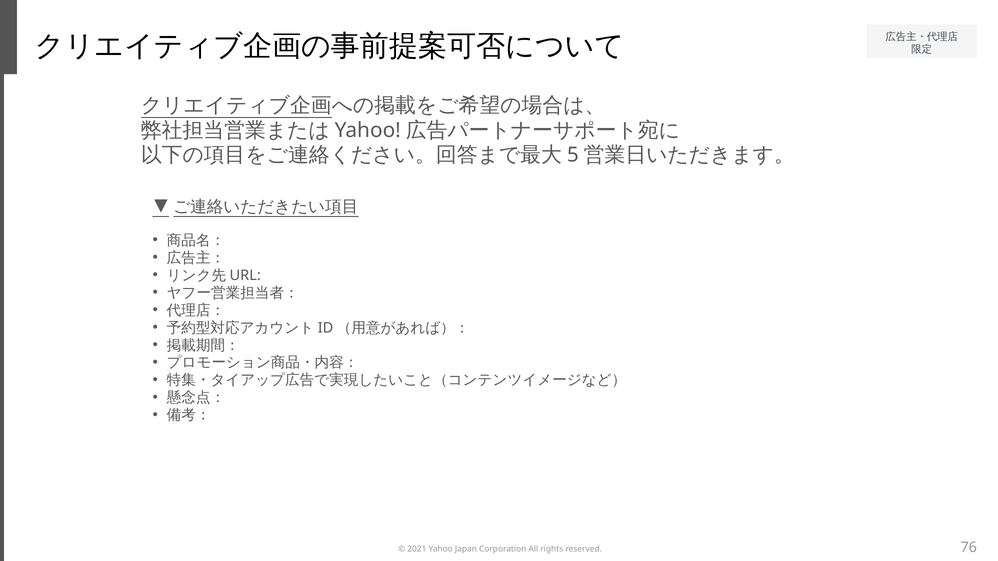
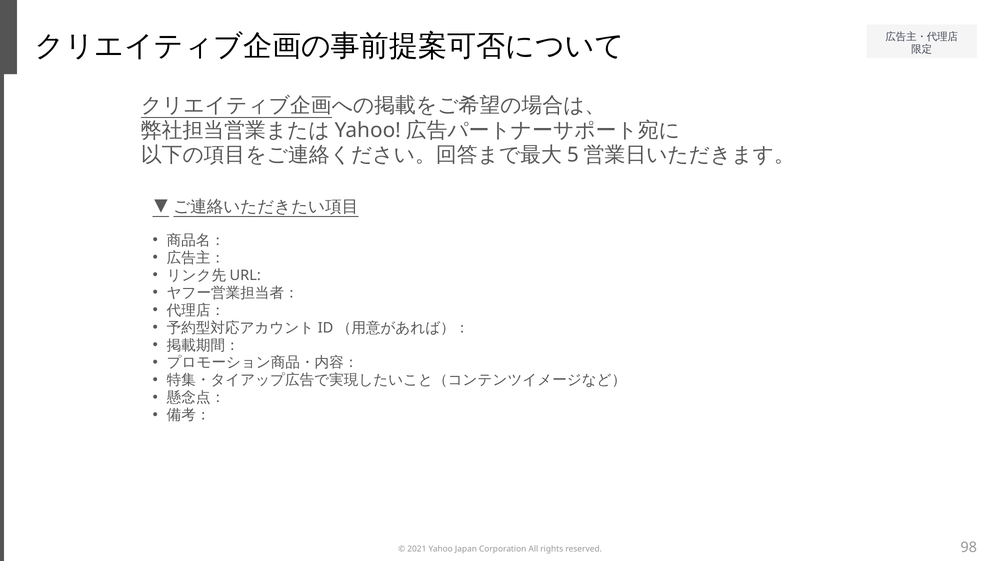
76: 76 -> 98 (969, 548)
